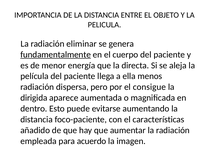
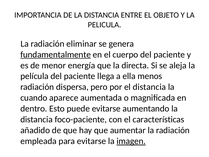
el consigue: consigue -> distancia (149, 87)
dirigida: dirigida -> cuando (34, 98)
para acuerdo: acuerdo -> evitarse (91, 141)
imagen underline: none -> present (131, 141)
